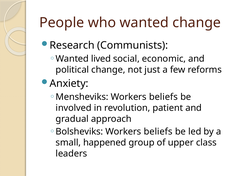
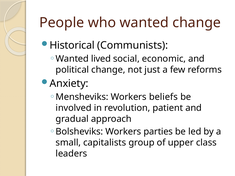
Research: Research -> Historical (72, 45)
Bolsheviks Workers beliefs: beliefs -> parties (158, 132)
happened: happened -> capitalists (105, 143)
